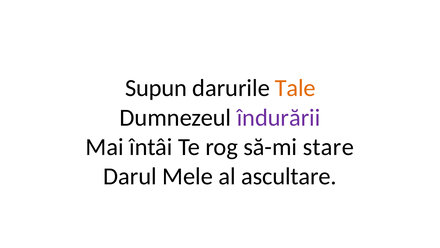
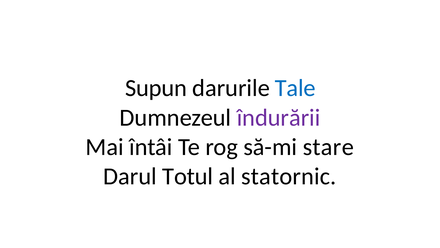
Tale colour: orange -> blue (295, 88)
Mele: Mele -> Totul (188, 176)
ascultare: ascultare -> statornic (289, 176)
